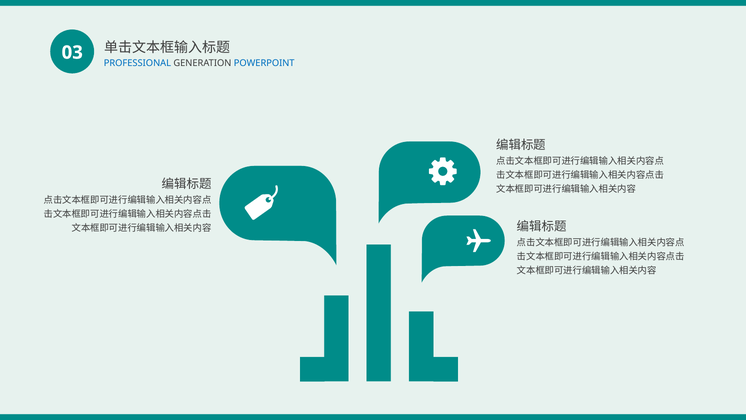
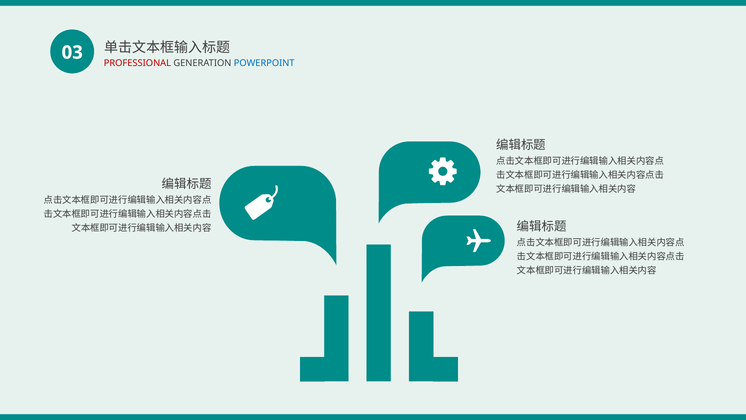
PROFESSIONAL colour: blue -> red (137, 63)
